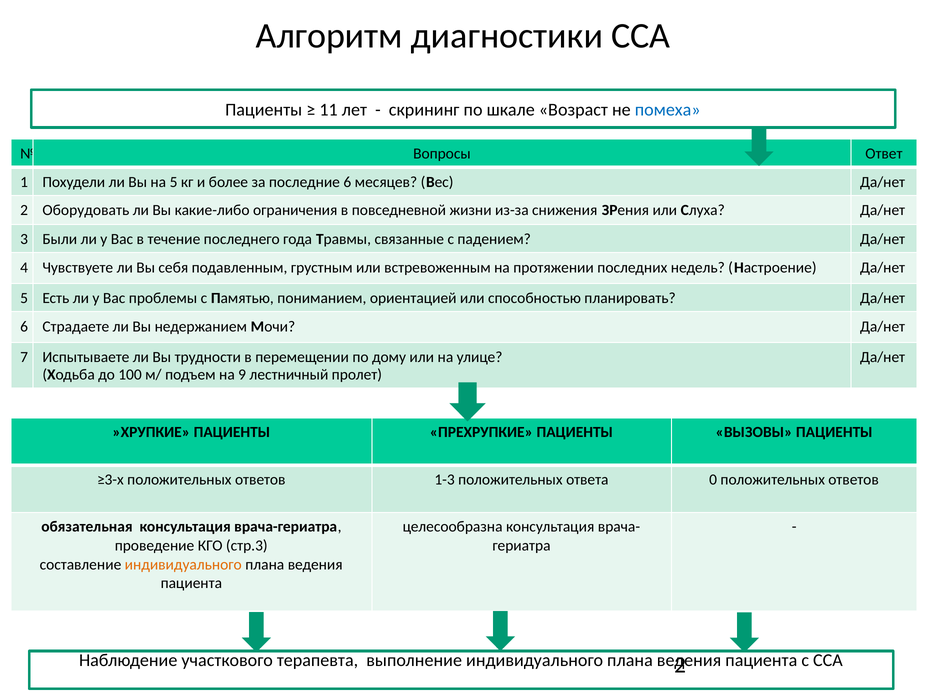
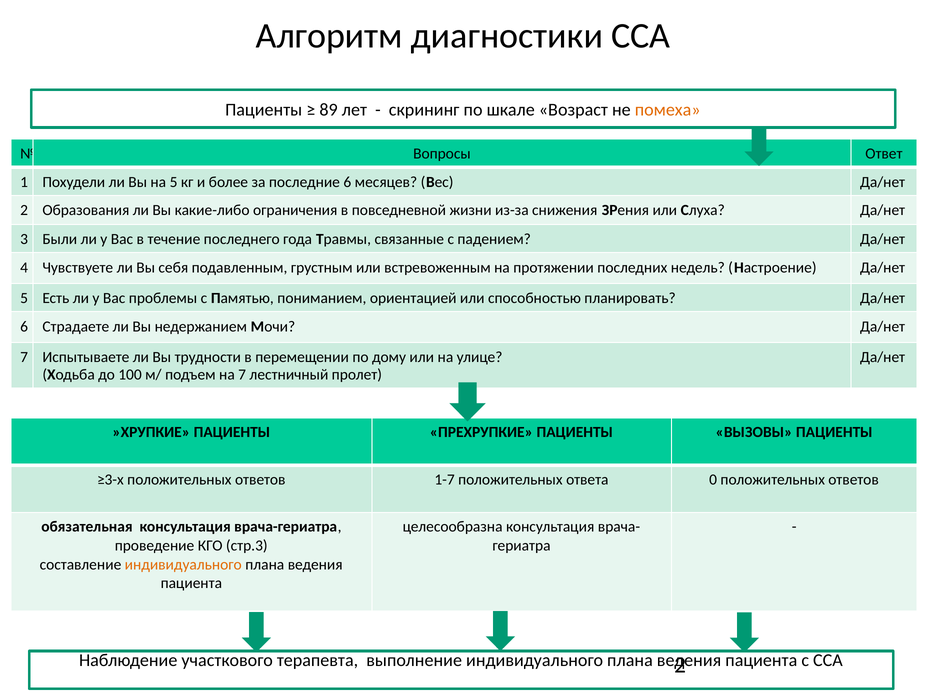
11: 11 -> 89 (329, 110)
помеха colour: blue -> orange (668, 110)
Оборудовать: Оборудовать -> Образования (86, 210)
на 9: 9 -> 7 (242, 375)
1-3: 1-3 -> 1-7 (445, 479)
